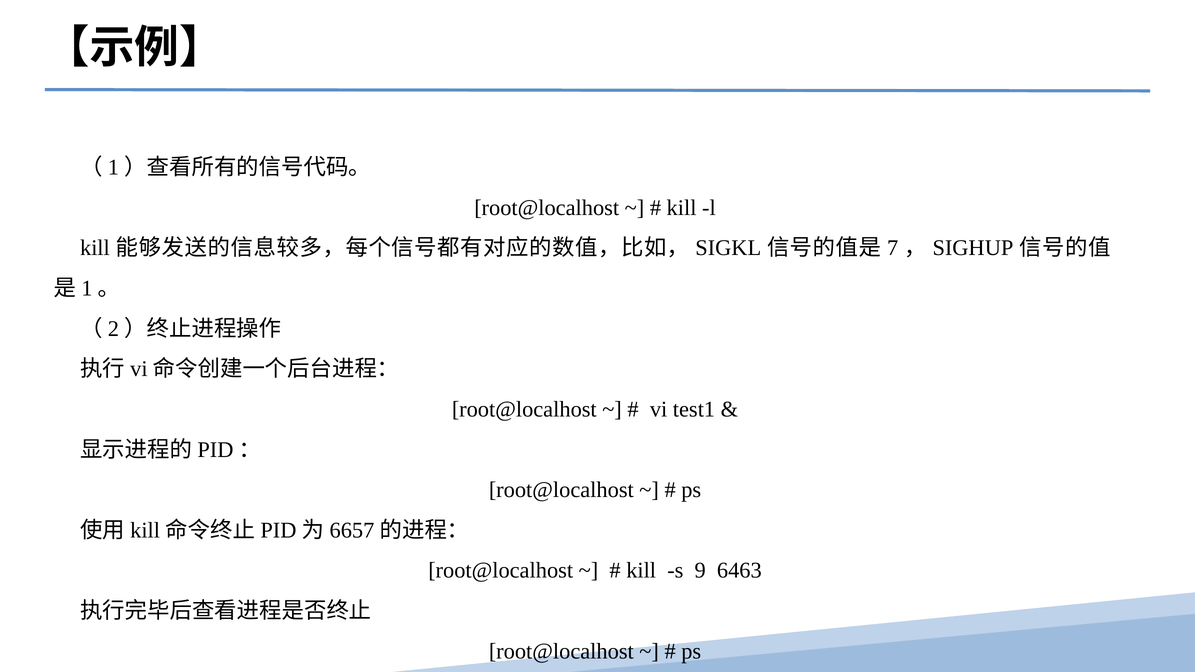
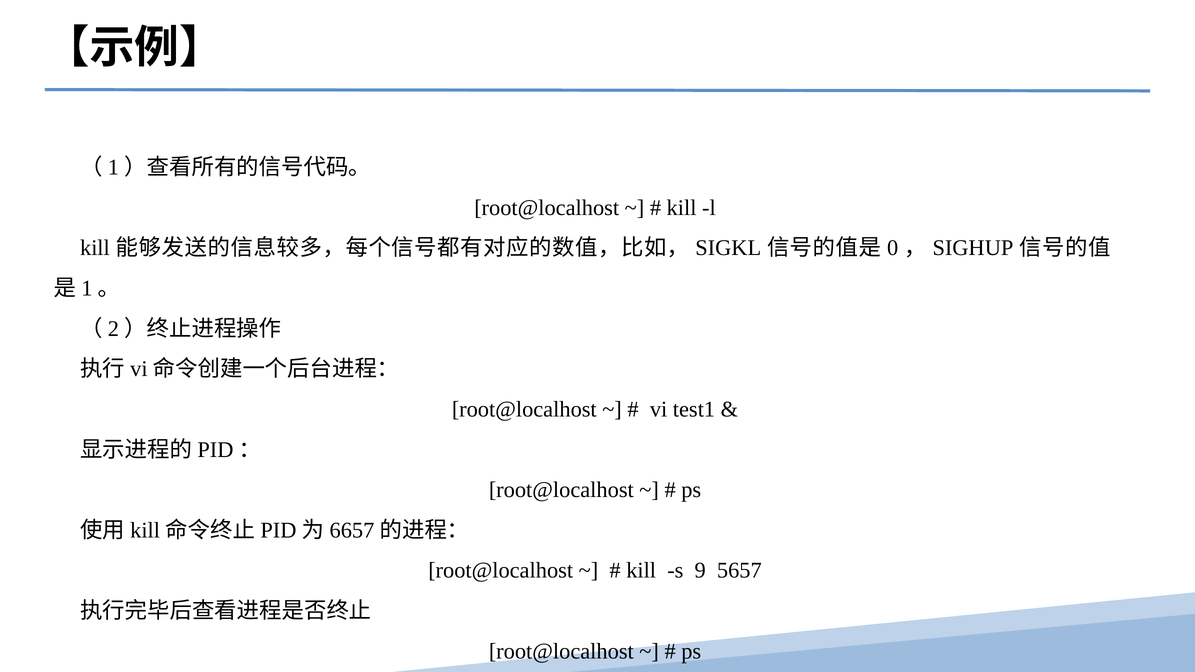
7: 7 -> 0 (893, 248)
6463: 6463 -> 5657 (739, 571)
